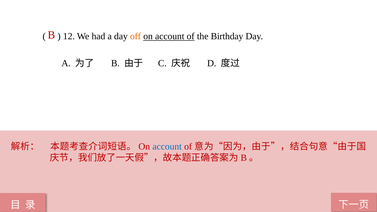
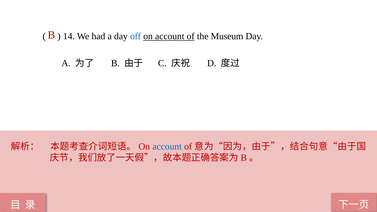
12: 12 -> 14 (69, 36)
off colour: orange -> blue (136, 36)
Birthday: Birthday -> Museum (227, 36)
